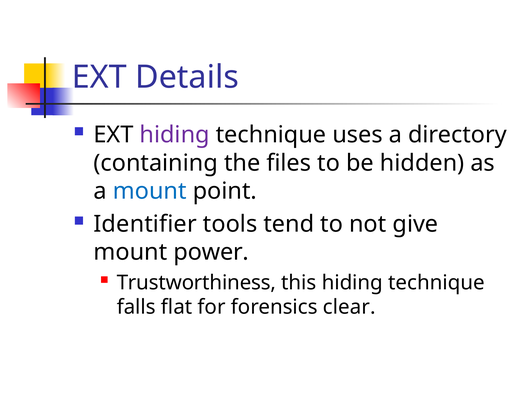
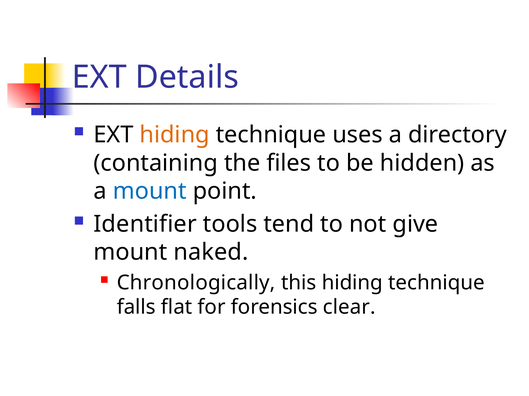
hiding colour: purple -> orange (175, 135)
power: power -> naked (211, 253)
Trustworthiness: Trustworthiness -> Chronologically (196, 283)
